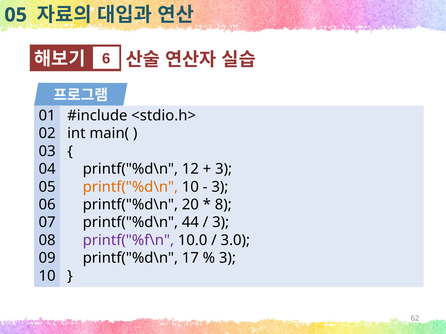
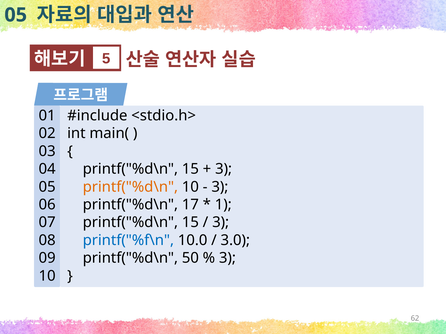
6: 6 -> 5 (106, 59)
12: 12 -> 15 (190, 169)
20: 20 -> 17 (190, 205)
8: 8 -> 1 (223, 205)
44: 44 -> 15 (190, 223)
printf("%f\n colour: purple -> blue (128, 241)
17: 17 -> 50 (190, 258)
